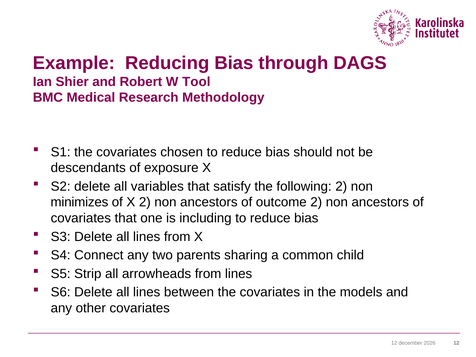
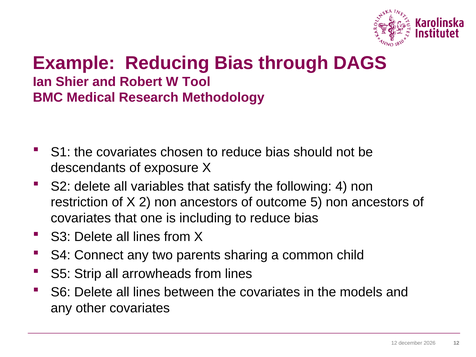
following 2: 2 -> 4 (341, 186)
minimizes: minimizes -> restriction (79, 202)
outcome 2: 2 -> 5 (316, 202)
